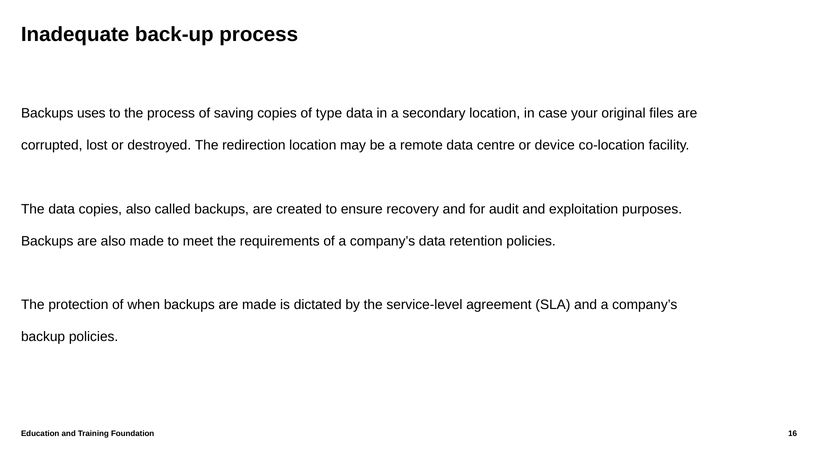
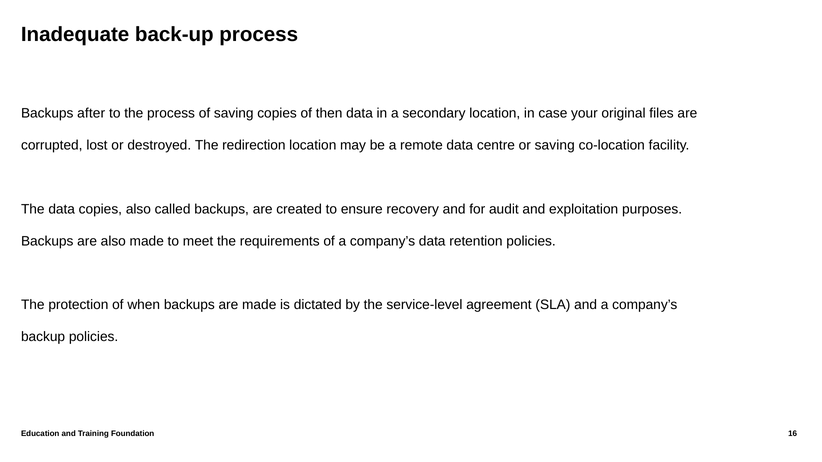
uses: uses -> after (91, 113)
type: type -> then (329, 113)
or device: device -> saving (555, 145)
